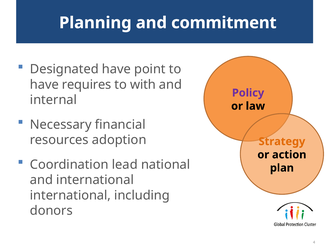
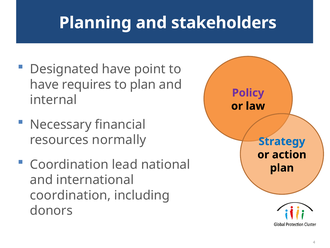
commitment: commitment -> stakeholders (224, 23)
to with: with -> plan (143, 84)
adoption: adoption -> normally (119, 140)
Strategy colour: orange -> blue (282, 141)
international: international -> coordination (70, 195)
